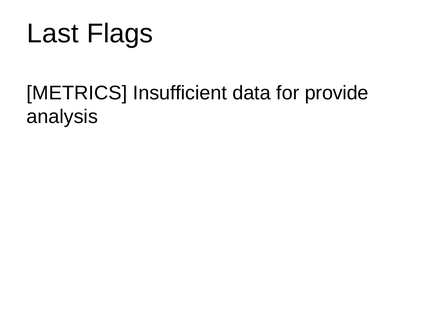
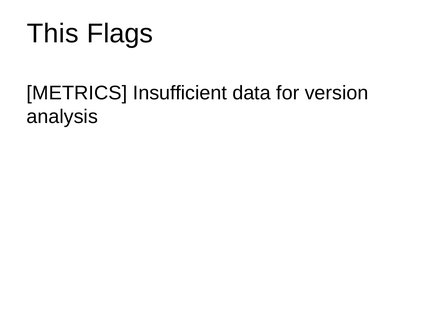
Last: Last -> This (53, 34)
provide: provide -> version (337, 93)
